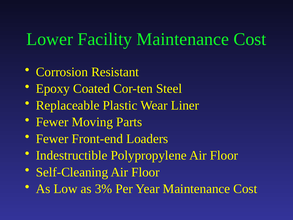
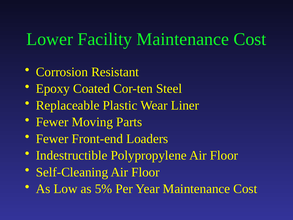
3%: 3% -> 5% (103, 189)
